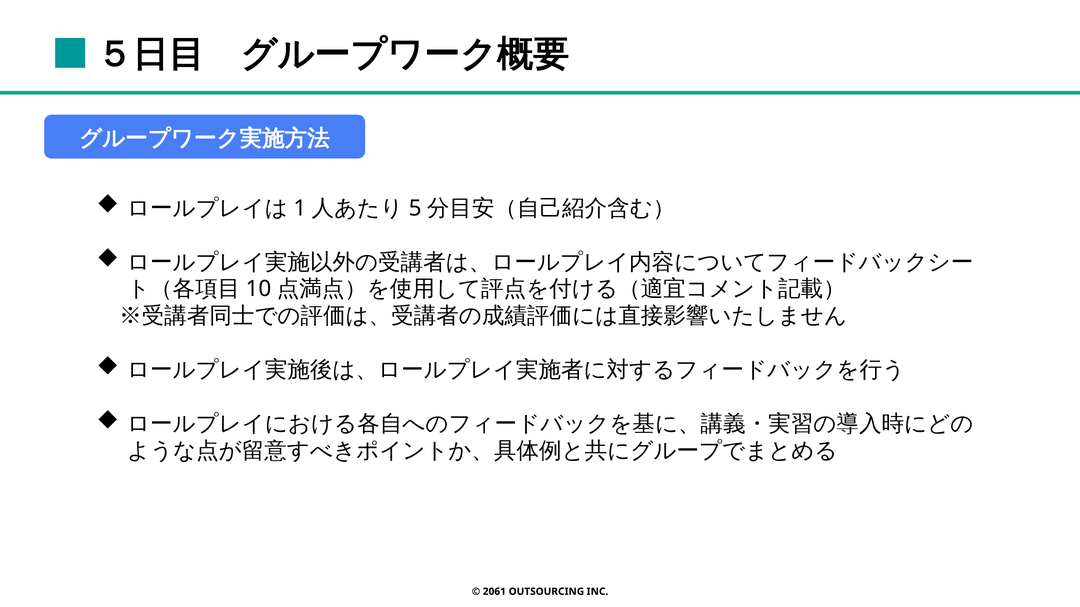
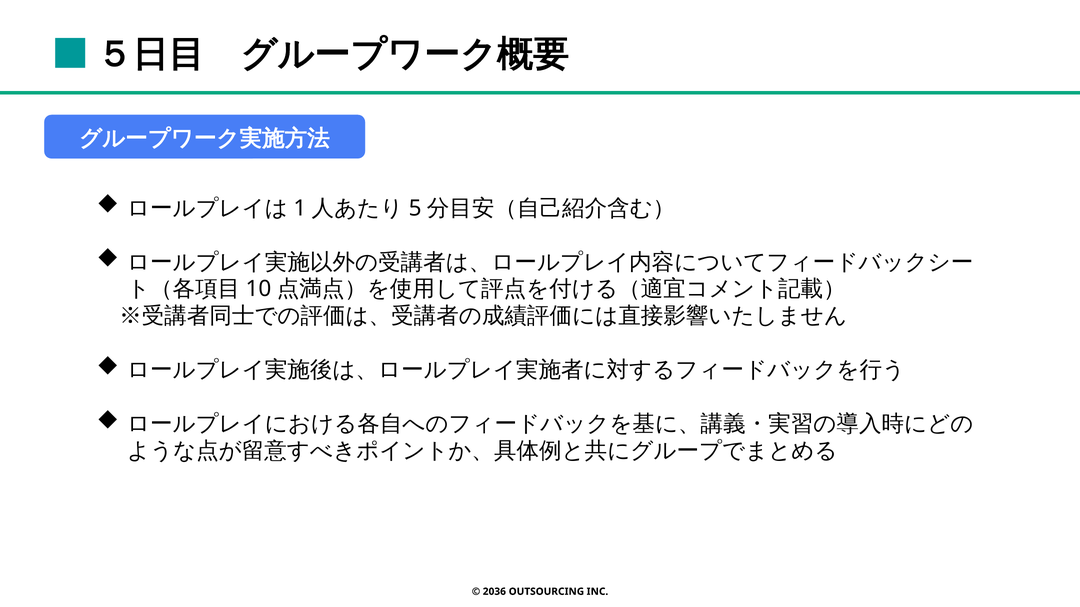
2061: 2061 -> 2036 (494, 592)
